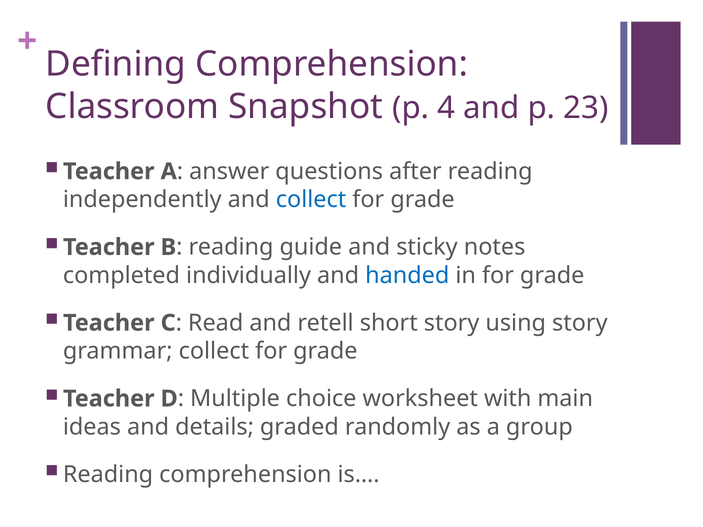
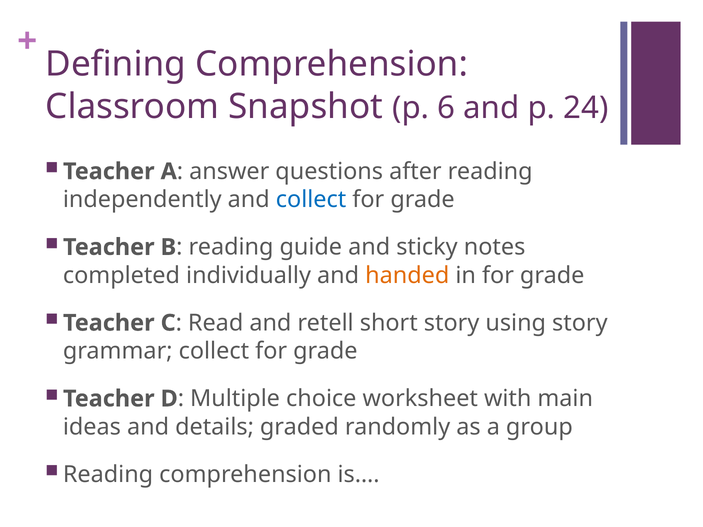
4: 4 -> 6 (446, 108)
23: 23 -> 24 (586, 108)
handed colour: blue -> orange (407, 275)
